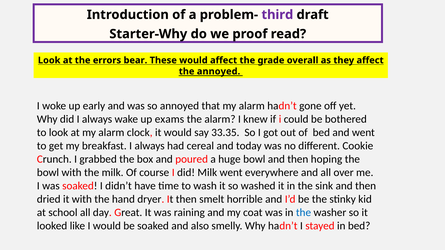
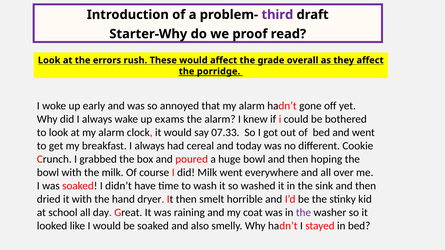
bear: bear -> rush (135, 60)
the annoyed: annoyed -> porridge (219, 71)
33.35: 33.35 -> 07.33 (225, 133)
the colour: blue -> purple (303, 213)
